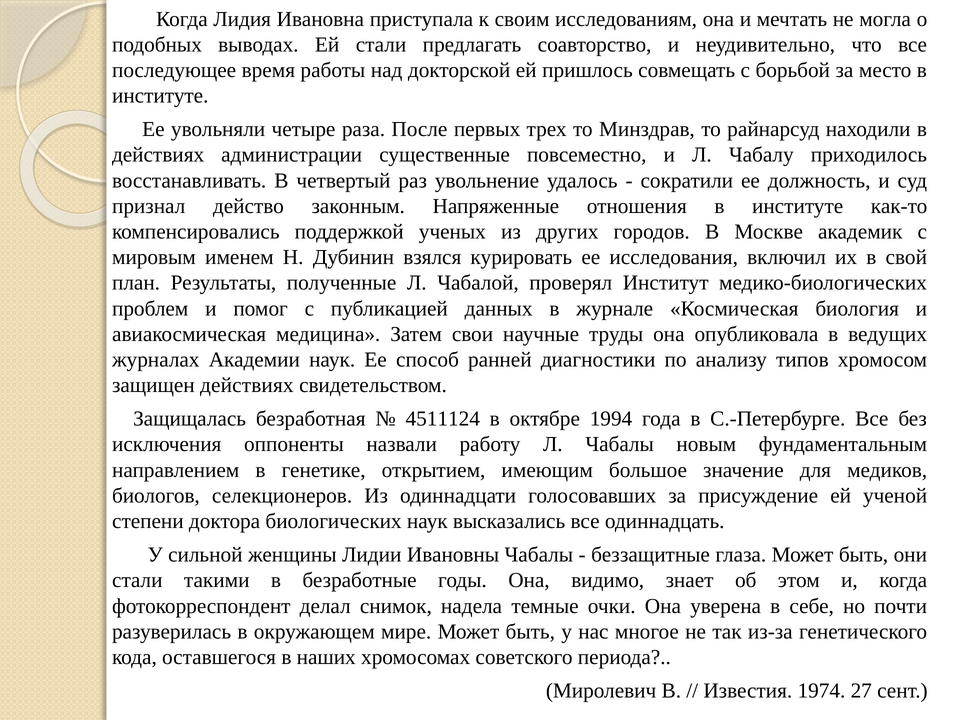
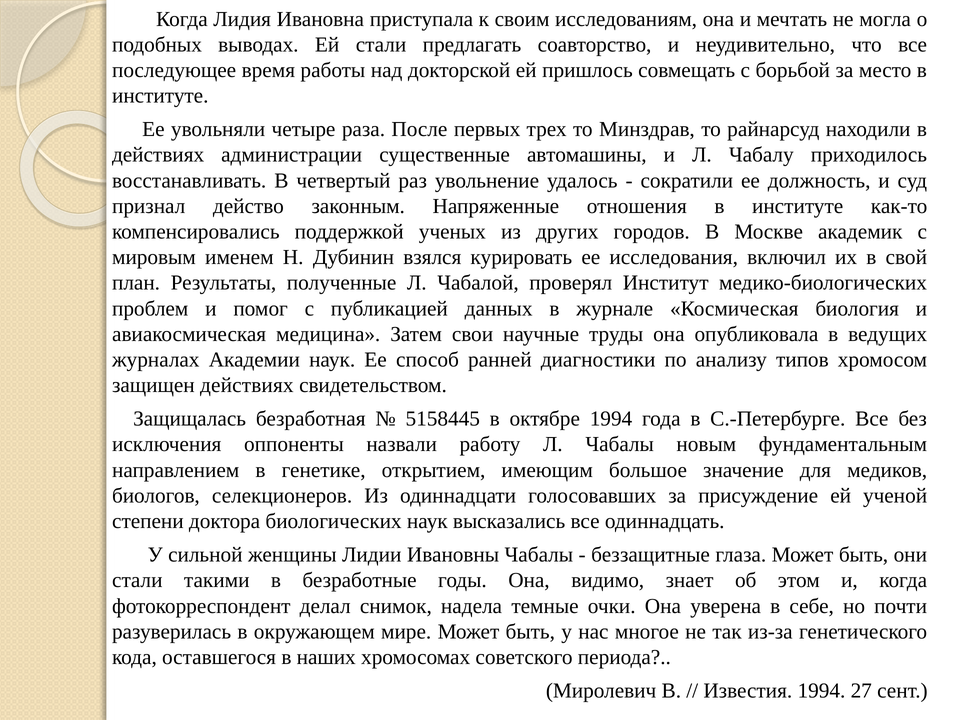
повсеместно: повсеместно -> автомашины (587, 155)
4511124: 4511124 -> 5158445 (443, 419)
Известия 1974: 1974 -> 1994 (821, 691)
